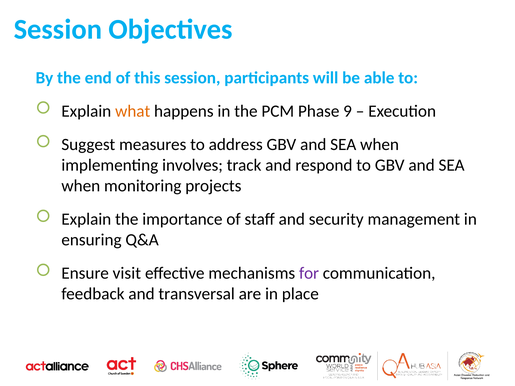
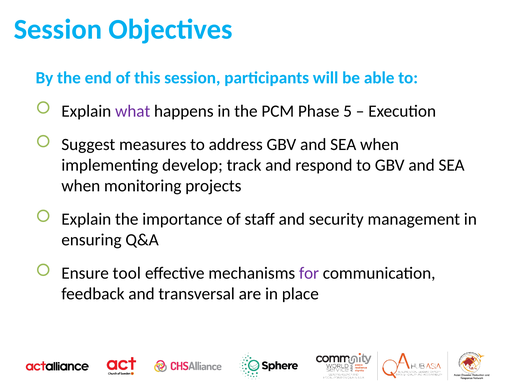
what colour: orange -> purple (133, 111)
9: 9 -> 5 (348, 111)
involves: involves -> develop (192, 165)
visit: visit -> tool (127, 273)
